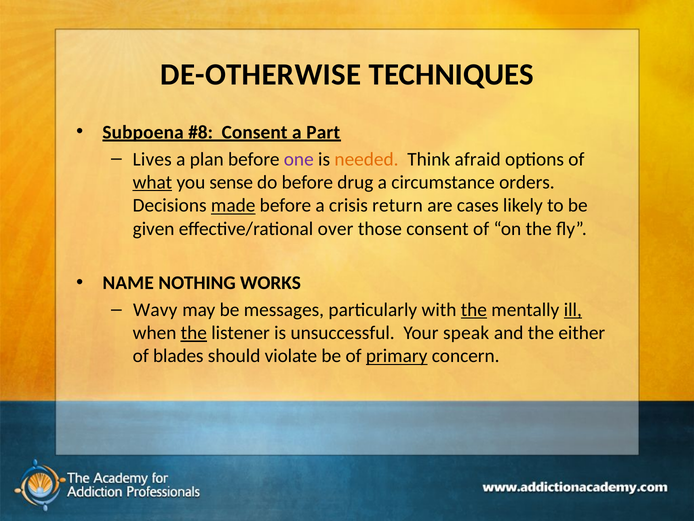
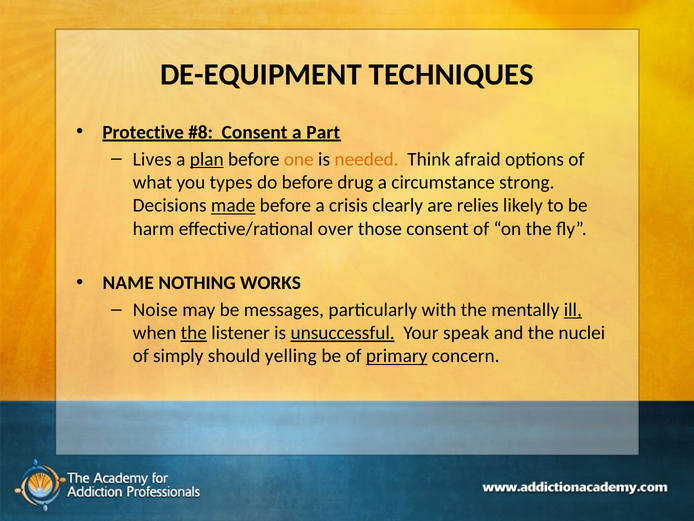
DE-OTHERWISE: DE-OTHERWISE -> DE-EQUIPMENT (261, 74)
Subpoena: Subpoena -> Protective (143, 132)
plan underline: none -> present (207, 159)
one colour: purple -> orange (299, 159)
what underline: present -> none (152, 182)
sense: sense -> types (231, 182)
orders: orders -> strong (527, 182)
return: return -> clearly (398, 205)
cases: cases -> relies (478, 205)
given: given -> harm (154, 228)
Wavy: Wavy -> Noise (155, 309)
the underline: present -> none (474, 309)
unsuccessful underline: none -> present (343, 333)
either: either -> nuclei (582, 333)
blades: blades -> simply (178, 356)
violate: violate -> yelling (291, 356)
